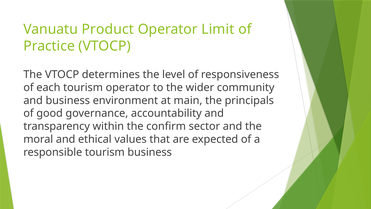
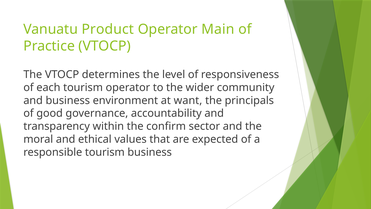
Limit: Limit -> Main (218, 29)
main: main -> want (188, 100)
